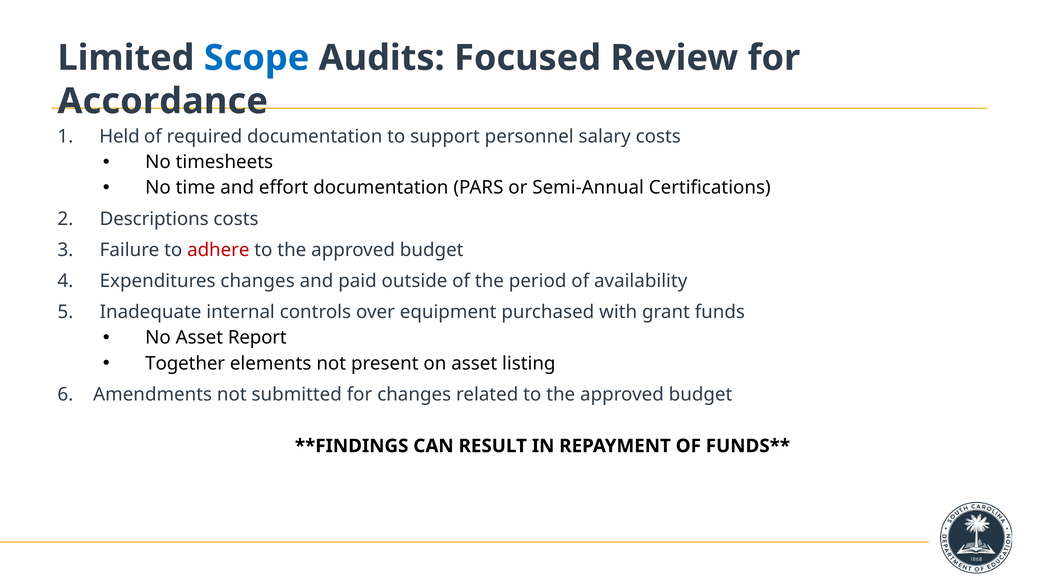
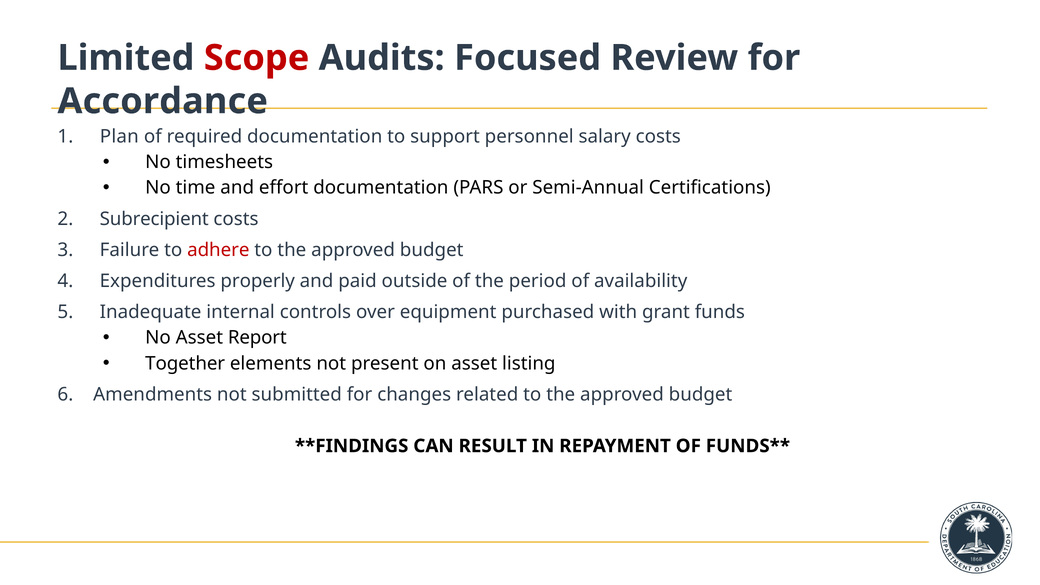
Scope colour: blue -> red (257, 58)
Held: Held -> Plan (119, 136)
Descriptions: Descriptions -> Subrecipient (154, 219)
Expenditures changes: changes -> properly (258, 281)
